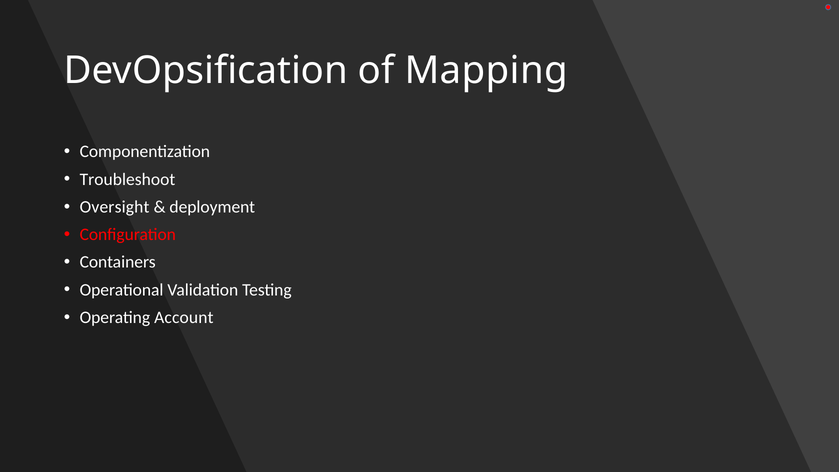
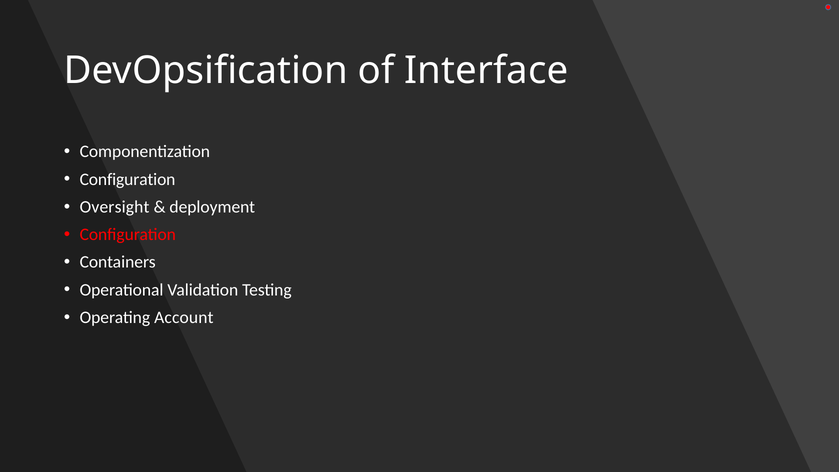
Mapping: Mapping -> Interface (486, 70)
Troubleshoot: Troubleshoot -> Configuration (128, 179)
